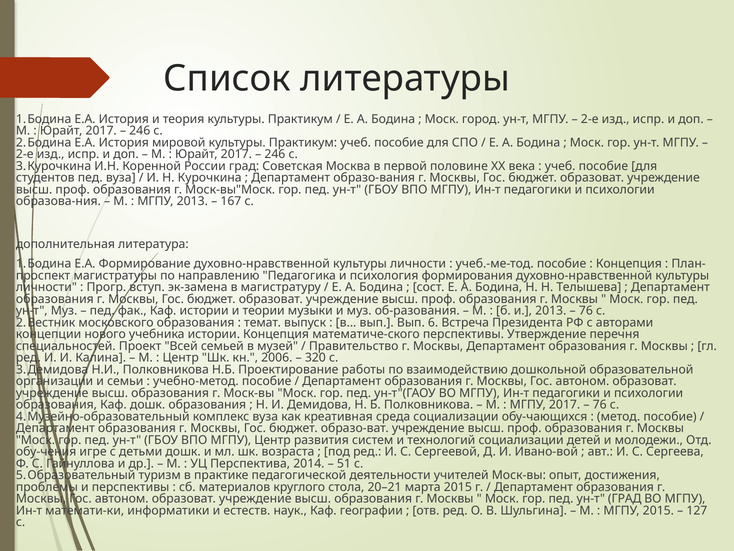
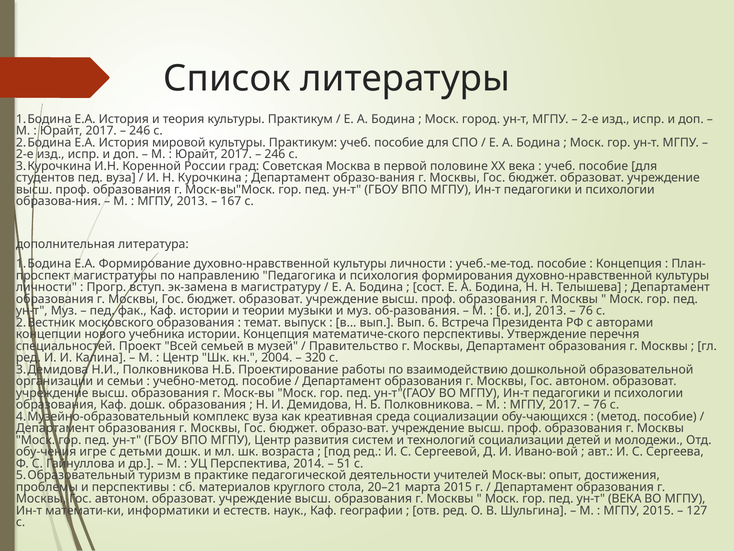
2006: 2006 -> 2004 (277, 358)
ун-т ГРАД: ГРАД -> ВЕКА (625, 498)
